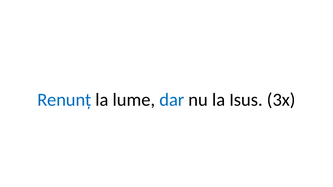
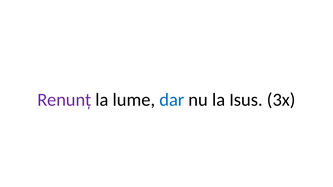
Renunț colour: blue -> purple (64, 100)
